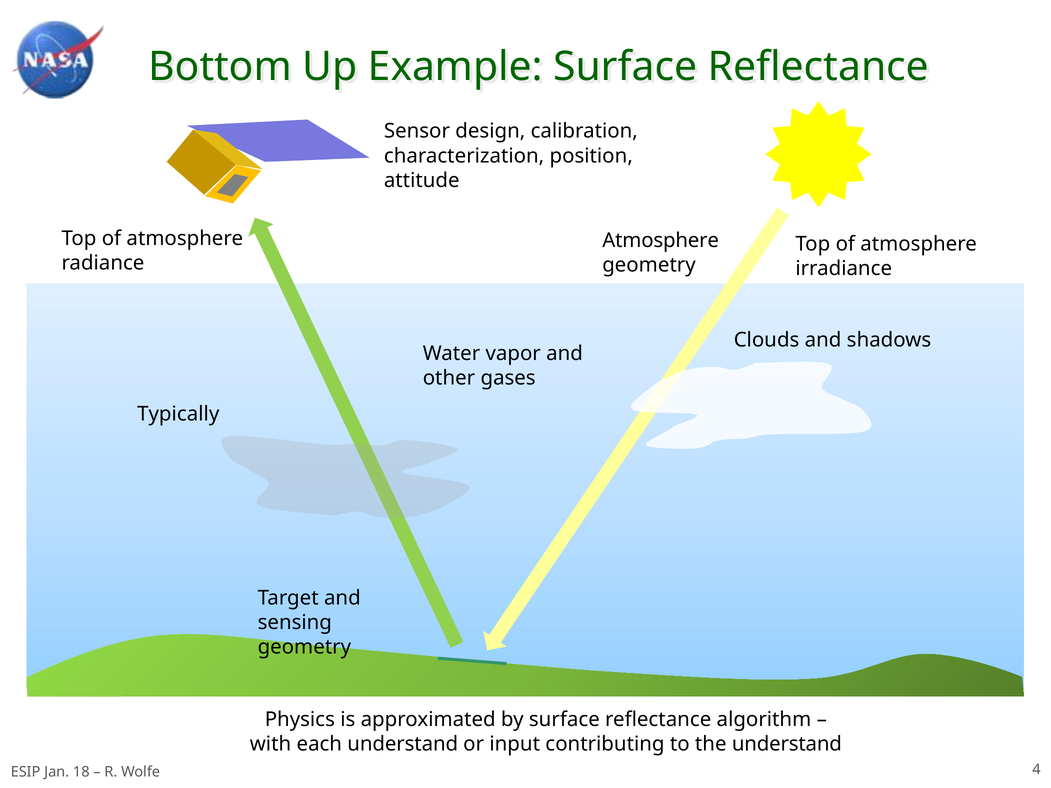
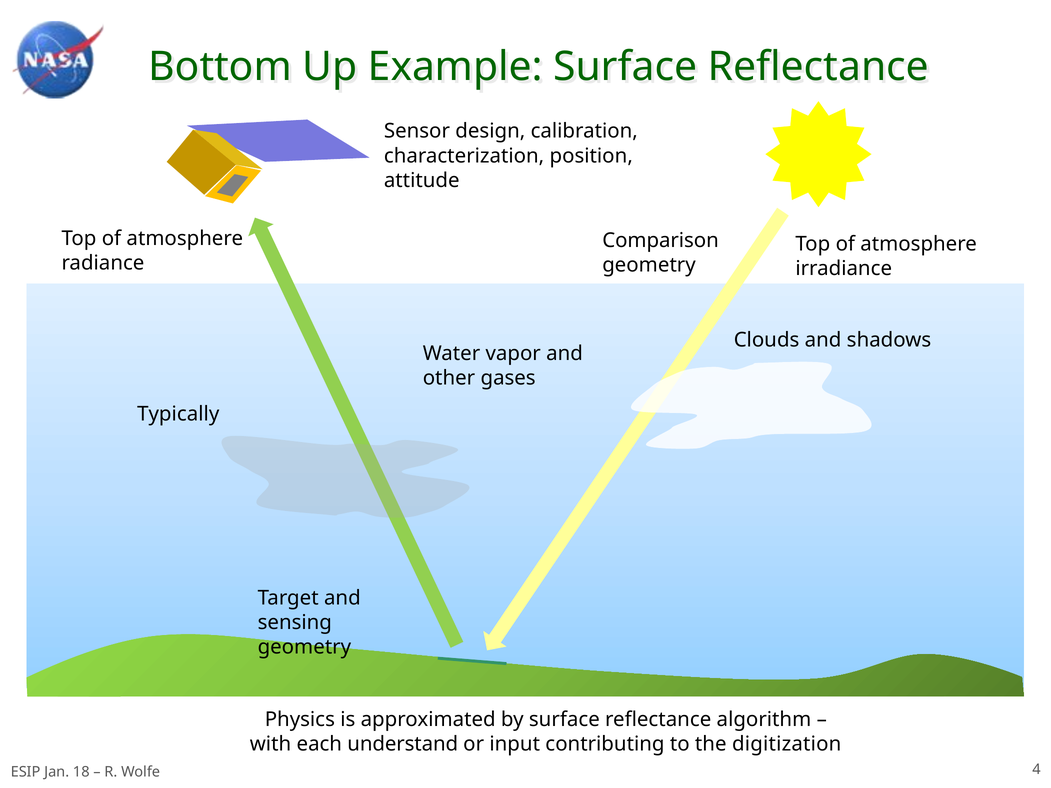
Atmosphere: Atmosphere -> Comparison (661, 240)
the understand: understand -> digitization (787, 744)
